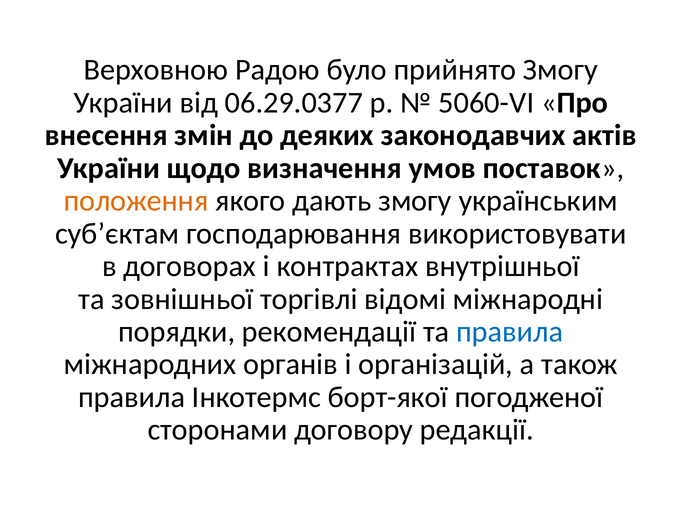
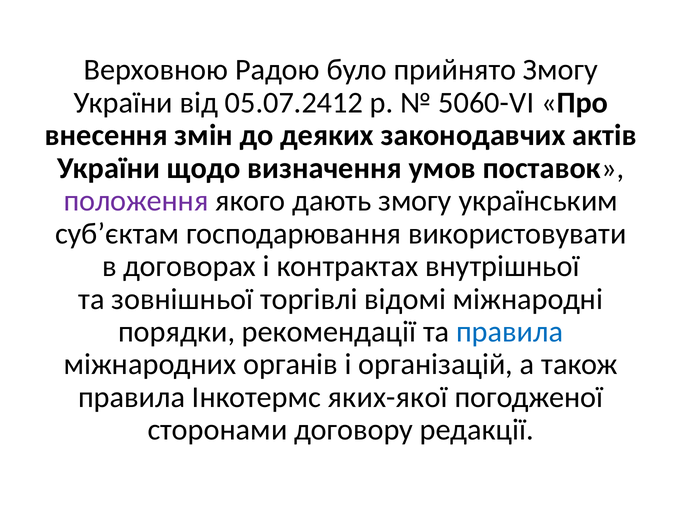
06.29.0377: 06.29.0377 -> 05.07.2412 (294, 103)
положення colour: orange -> purple (136, 201)
борт-якої: борт-якої -> яких-якої (388, 398)
